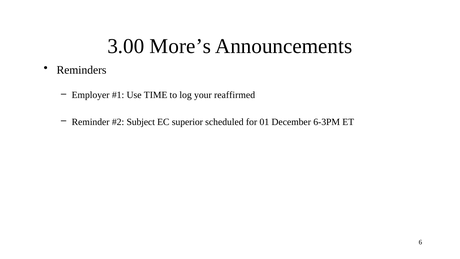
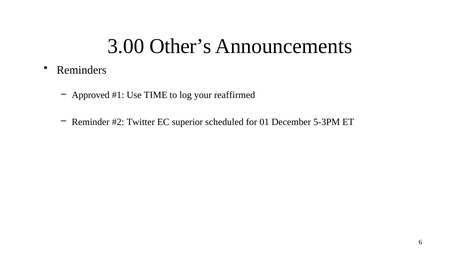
More’s: More’s -> Other’s (180, 46)
Employer: Employer -> Approved (91, 95)
Subject: Subject -> Twitter (141, 122)
6-3PM: 6-3PM -> 5-3PM (327, 122)
